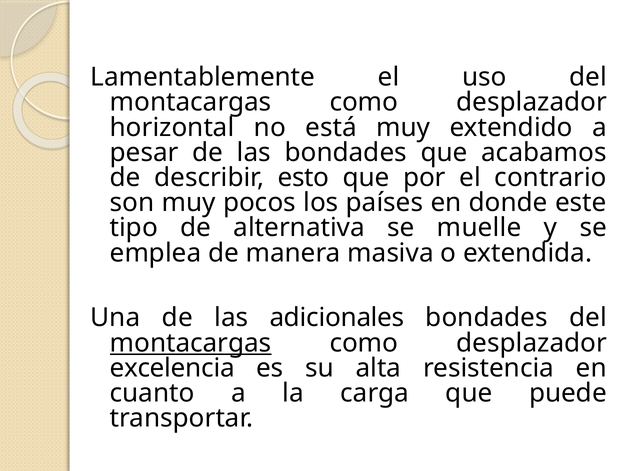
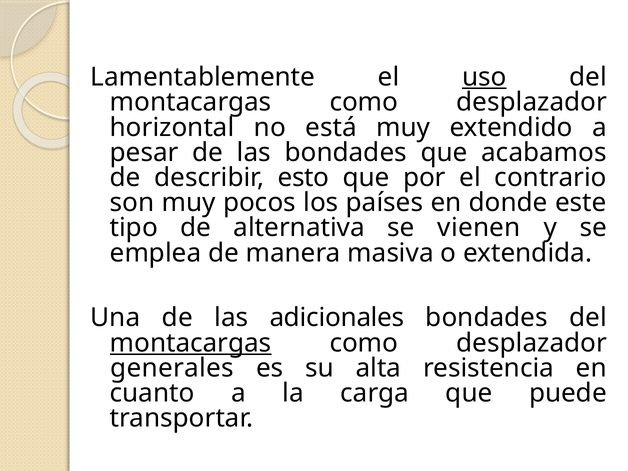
uso underline: none -> present (484, 77)
muelle: muelle -> vienen (479, 228)
excelencia: excelencia -> generales (172, 368)
